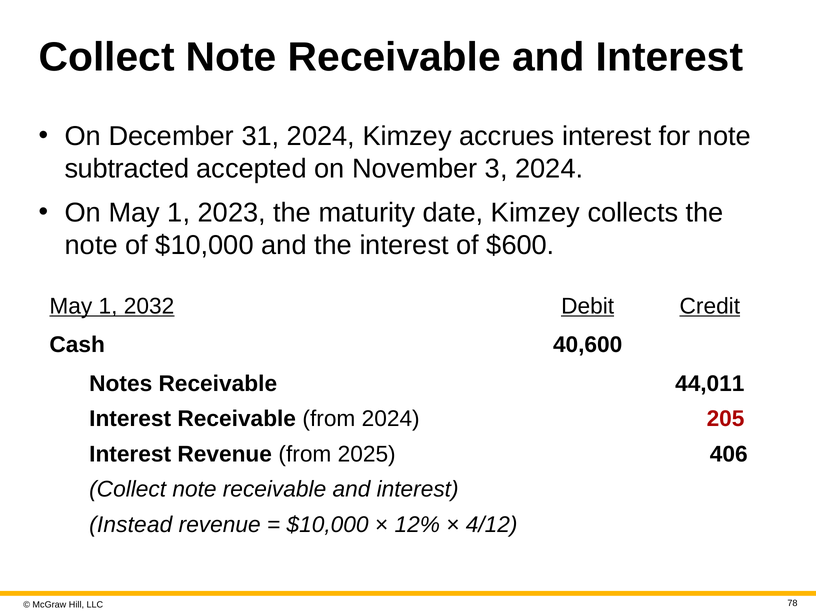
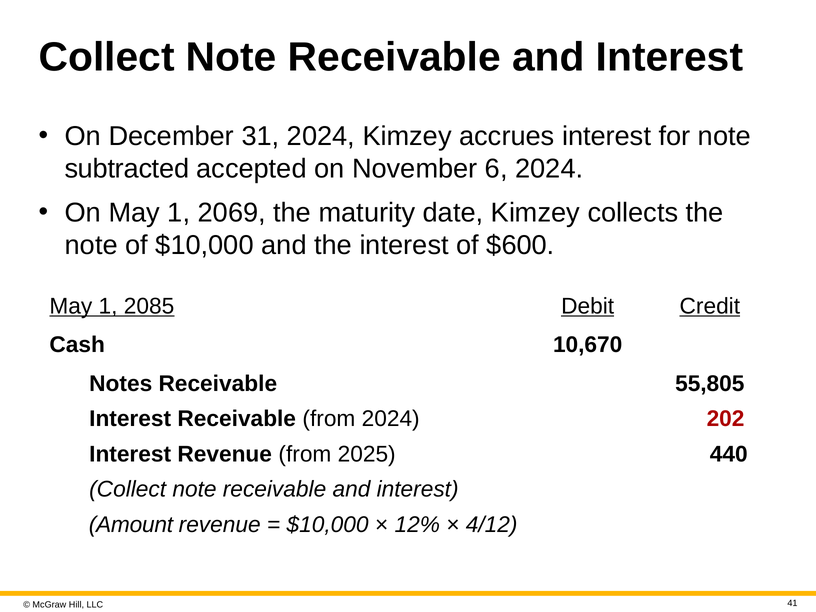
3: 3 -> 6 (496, 169)
2023: 2023 -> 2069 (232, 213)
2032: 2032 -> 2085 (149, 306)
40,600: 40,600 -> 10,670 (588, 345)
44,011: 44,011 -> 55,805 (710, 384)
205: 205 -> 202 (726, 419)
406: 406 -> 440 (729, 454)
Instead: Instead -> Amount (131, 525)
78: 78 -> 41 (792, 603)
